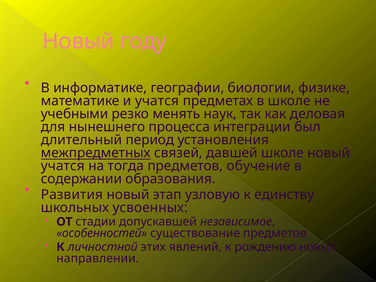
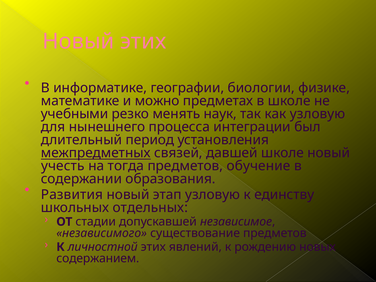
Новый году: году -> этих (143, 41)
и учатся: учатся -> можно (157, 101)
как деловая: деловая -> узловую (318, 114)
учатся: учатся -> учесть (63, 166)
усвоенных: усвоенных -> отдельных (150, 208)
особенностей: особенностей -> независимого (102, 233)
направлении: направлении -> содержанием (98, 258)
